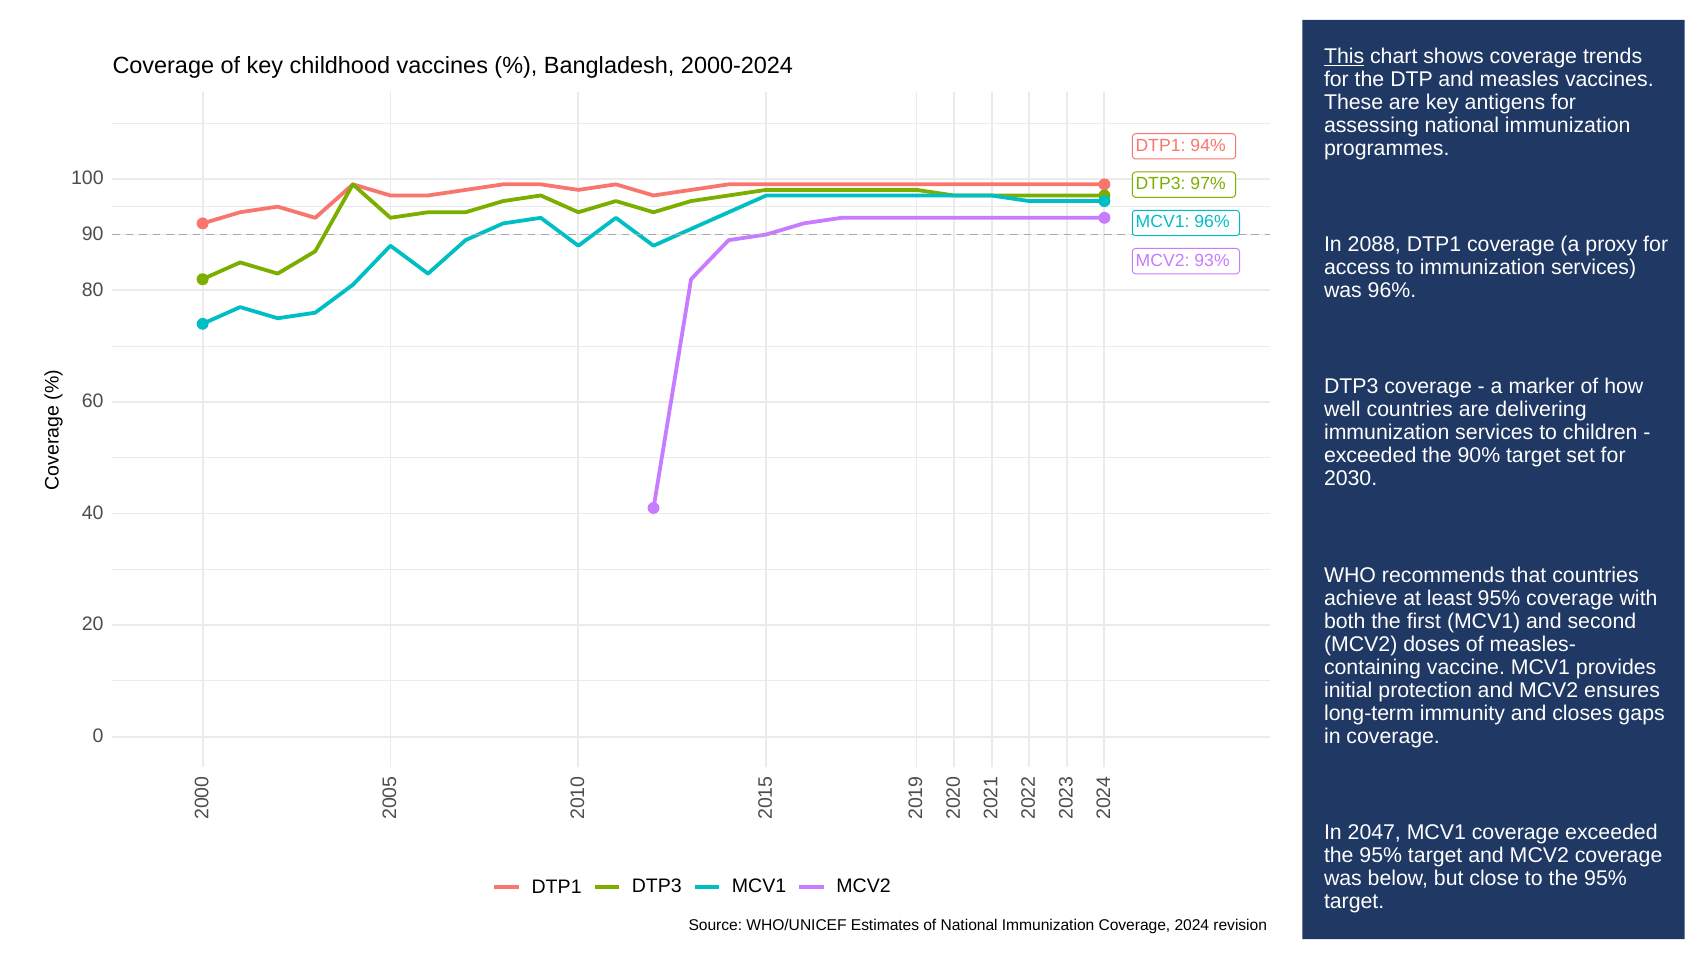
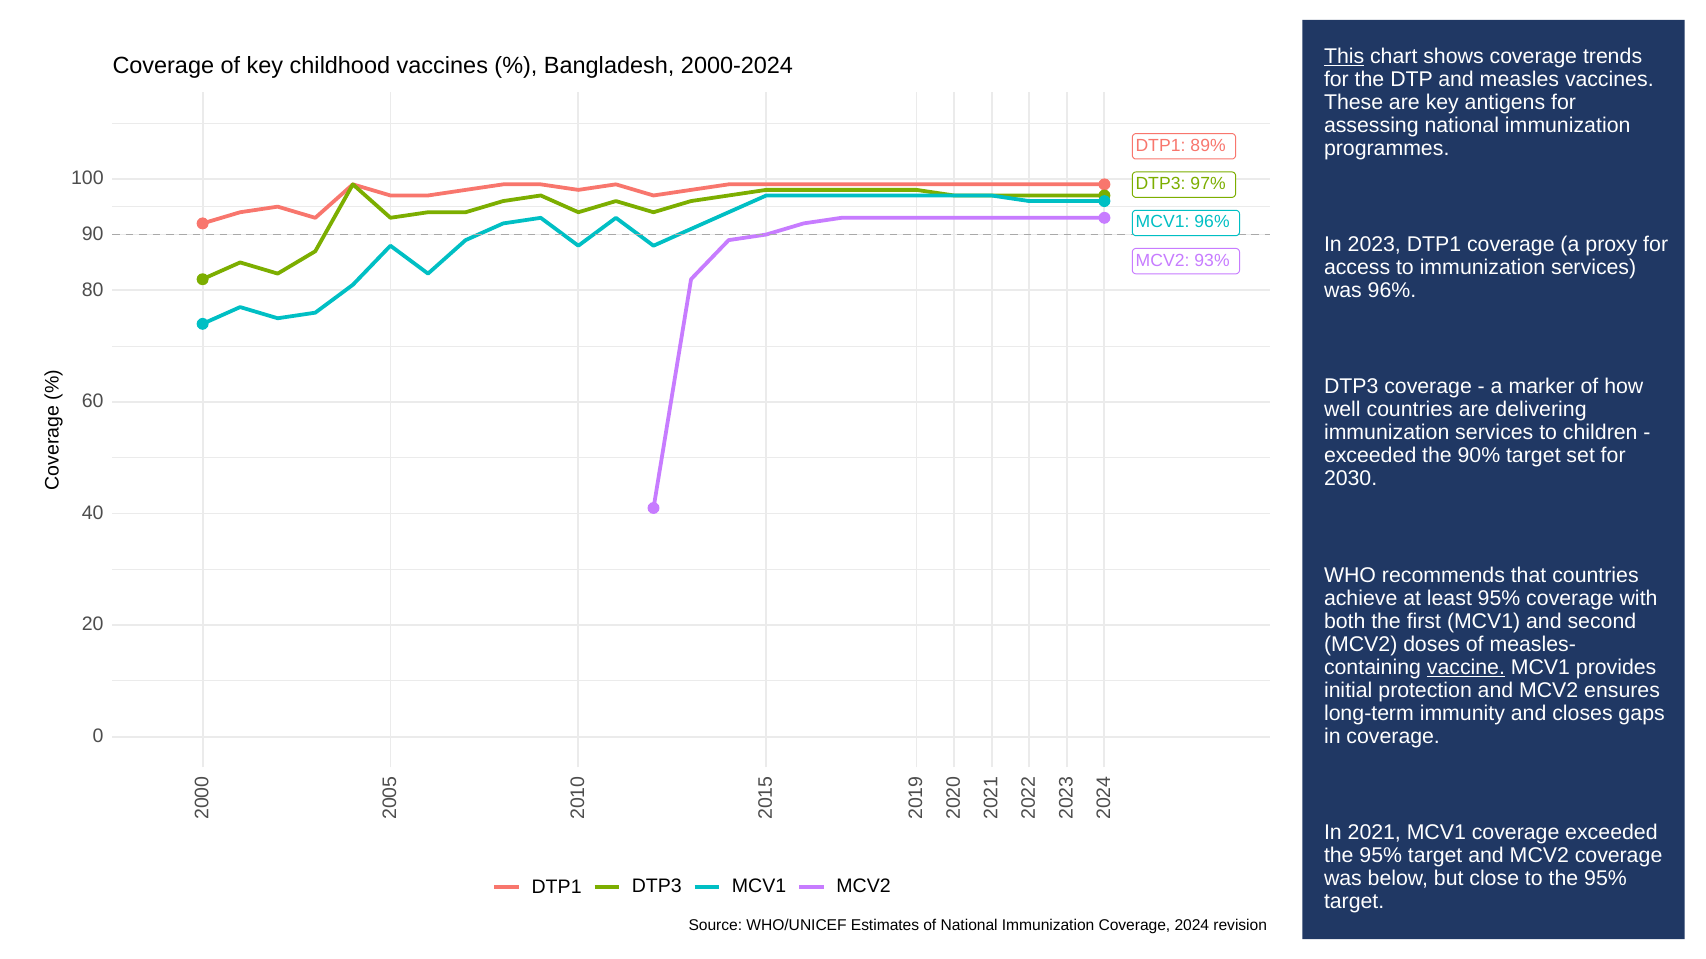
94%: 94% -> 89% (1208, 146)
In 2088: 2088 -> 2023 (1374, 245)
vaccine underline: none -> present (1466, 668)
2047: 2047 -> 2021 (1374, 833)
